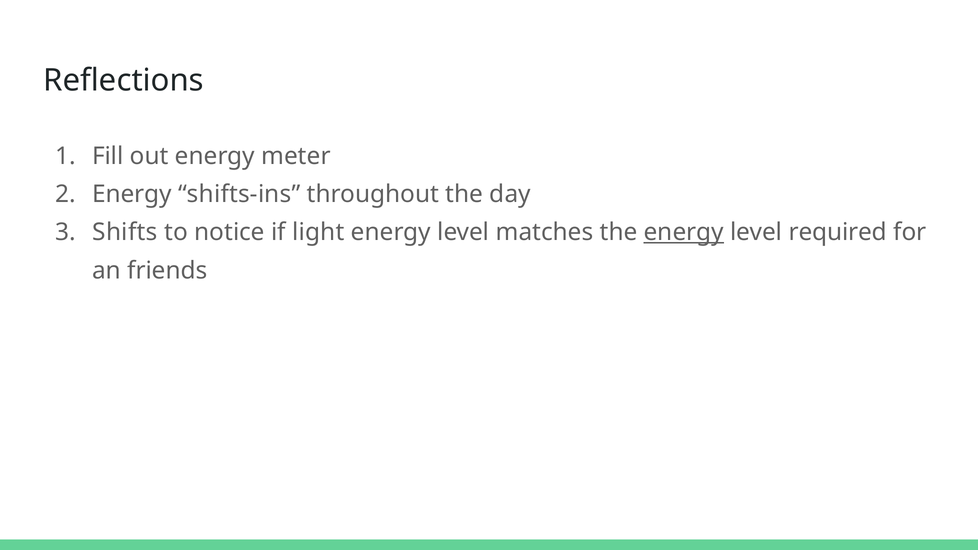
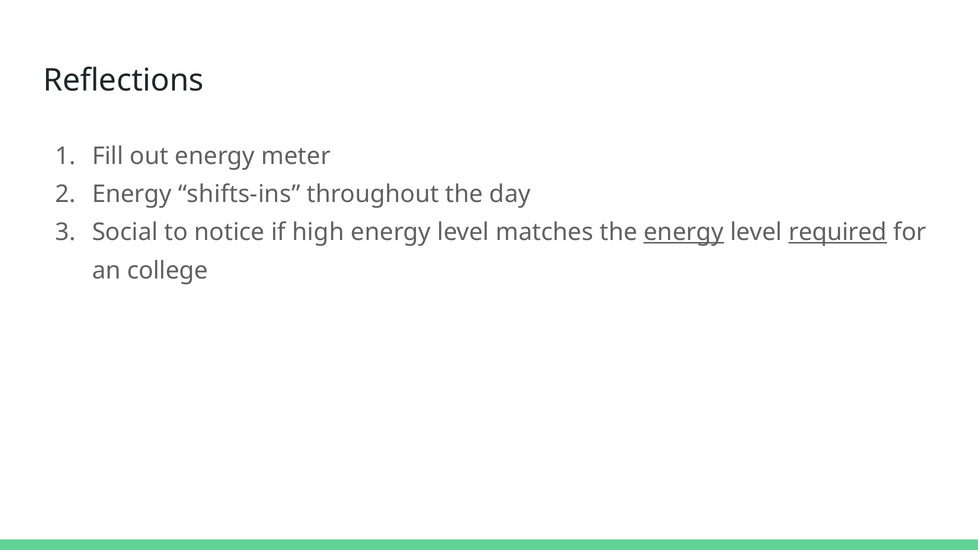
Shifts: Shifts -> Social (125, 232)
light: light -> high (318, 232)
required underline: none -> present (838, 232)
friends: friends -> college (167, 271)
